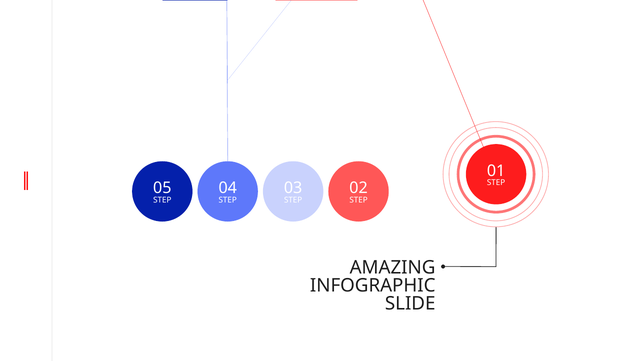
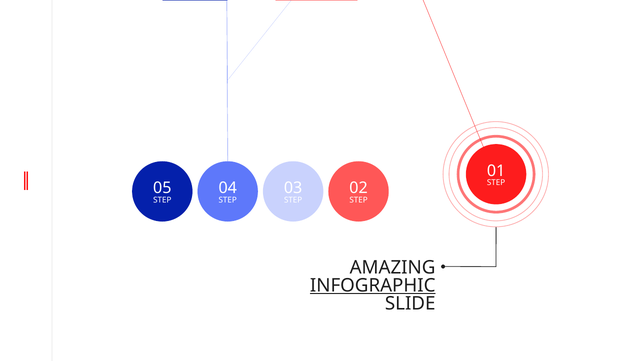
INFOGRAPHIC underline: none -> present (373, 286)
